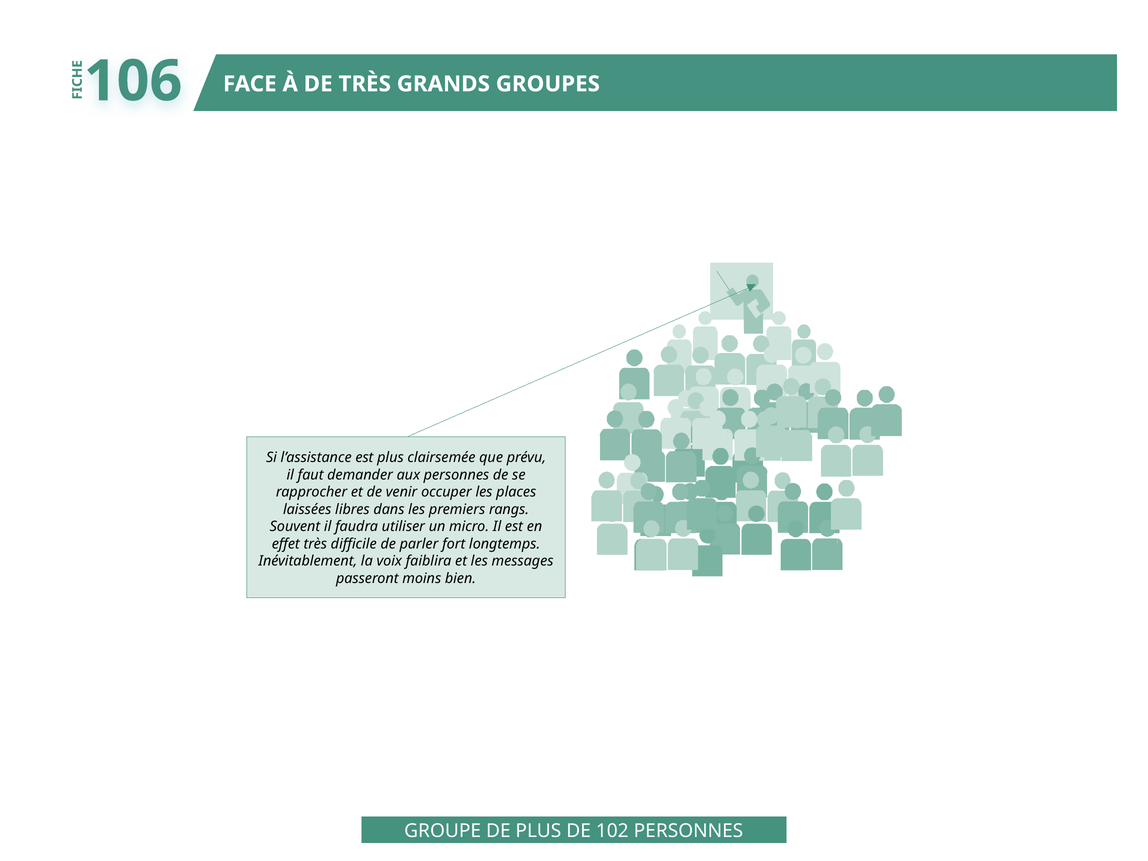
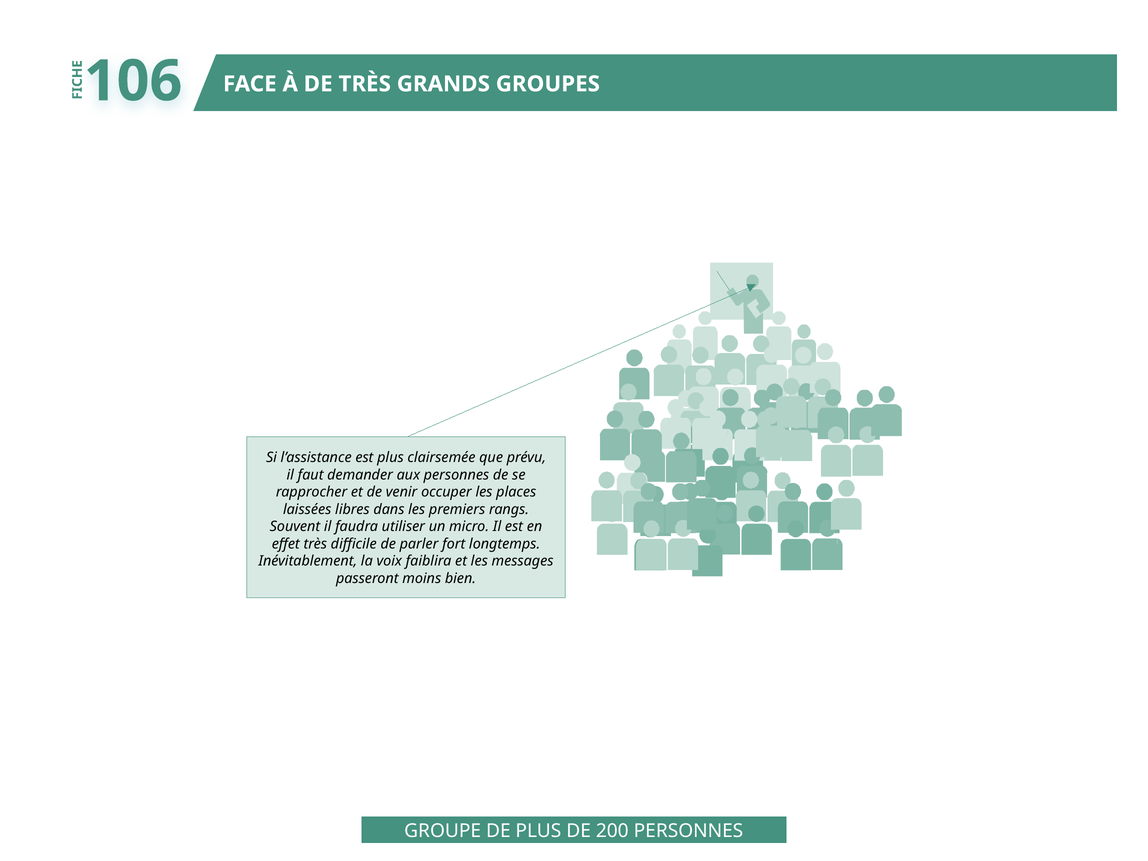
102: 102 -> 200 (612, 831)
